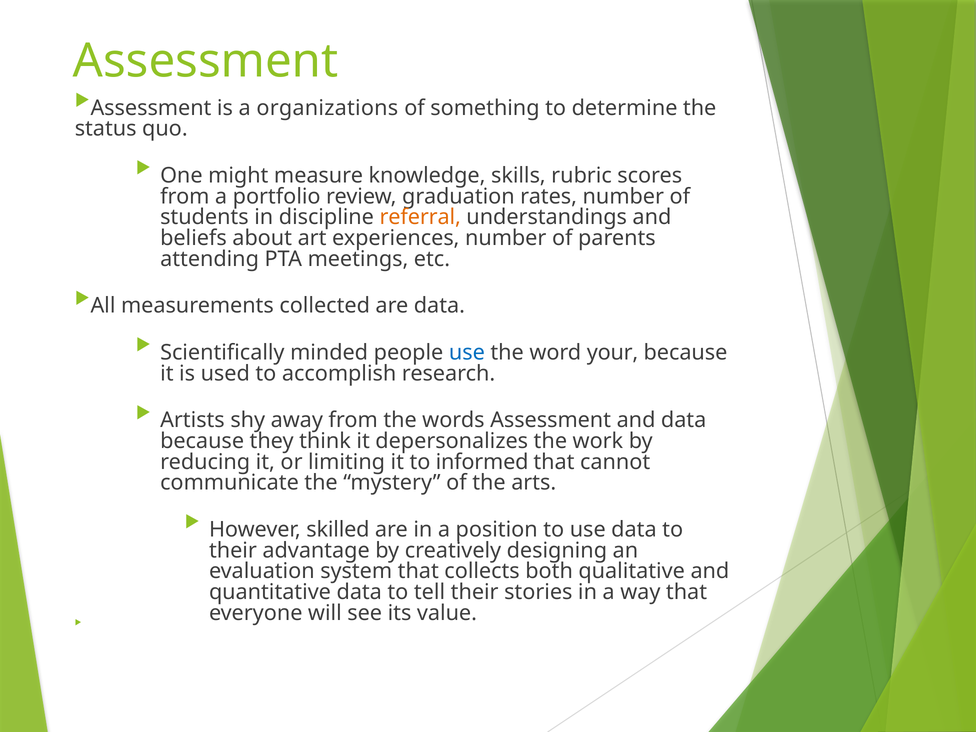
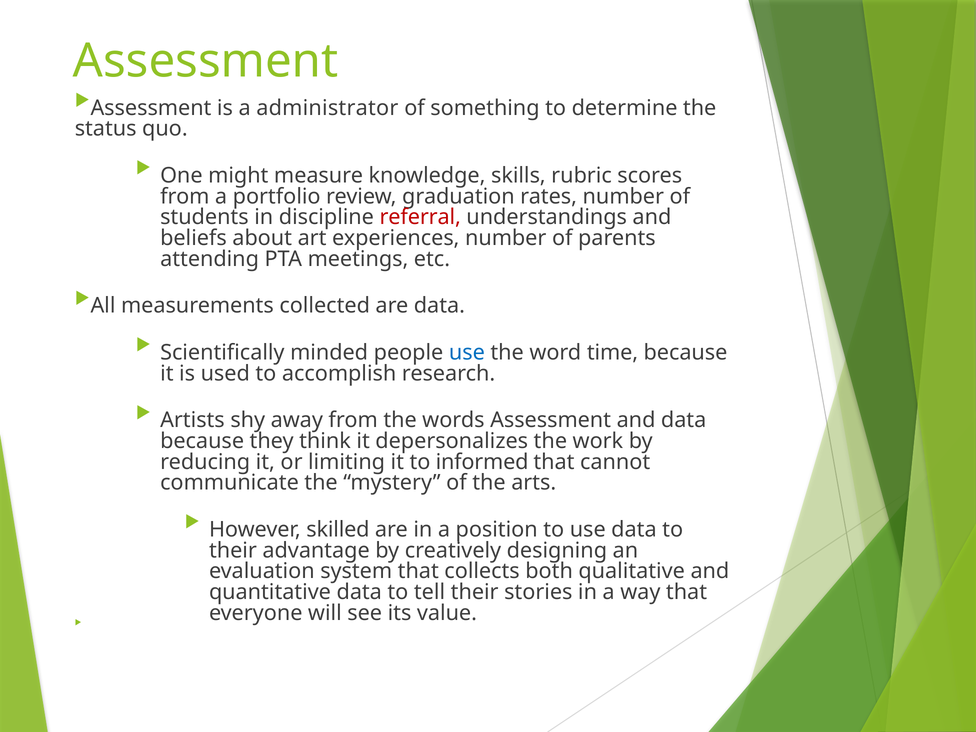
organizations: organizations -> administrator (327, 108)
referral colour: orange -> red (420, 217)
your: your -> time (612, 353)
